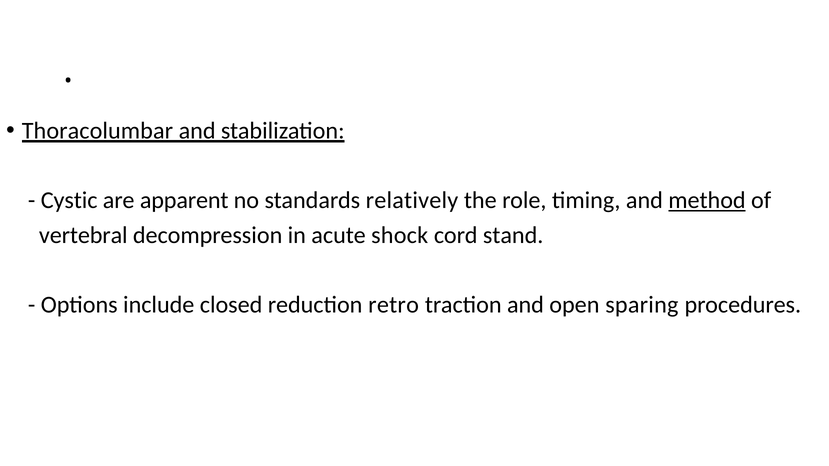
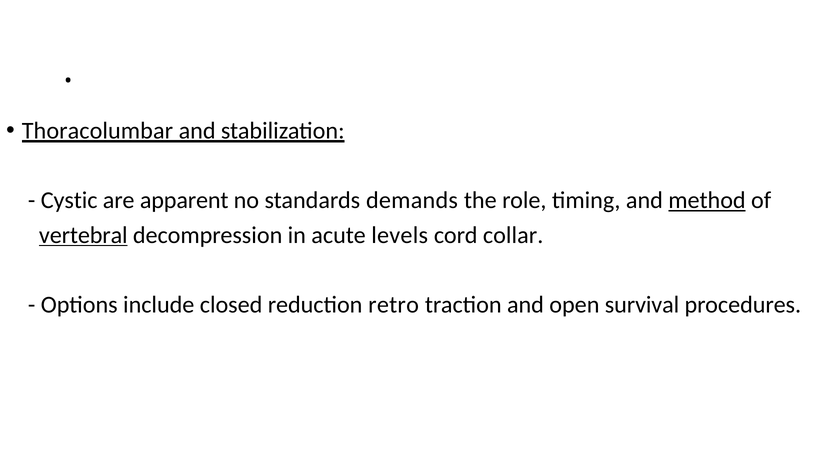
relatively: relatively -> demands (412, 200)
vertebral underline: none -> present (83, 235)
shock: shock -> levels (400, 235)
stand: stand -> collar (513, 235)
sparing: sparing -> survival (642, 305)
